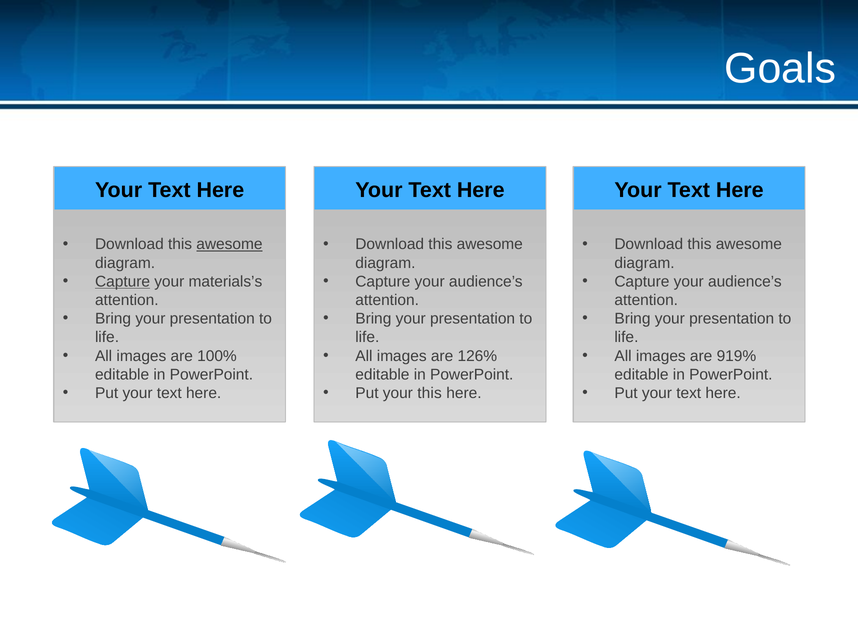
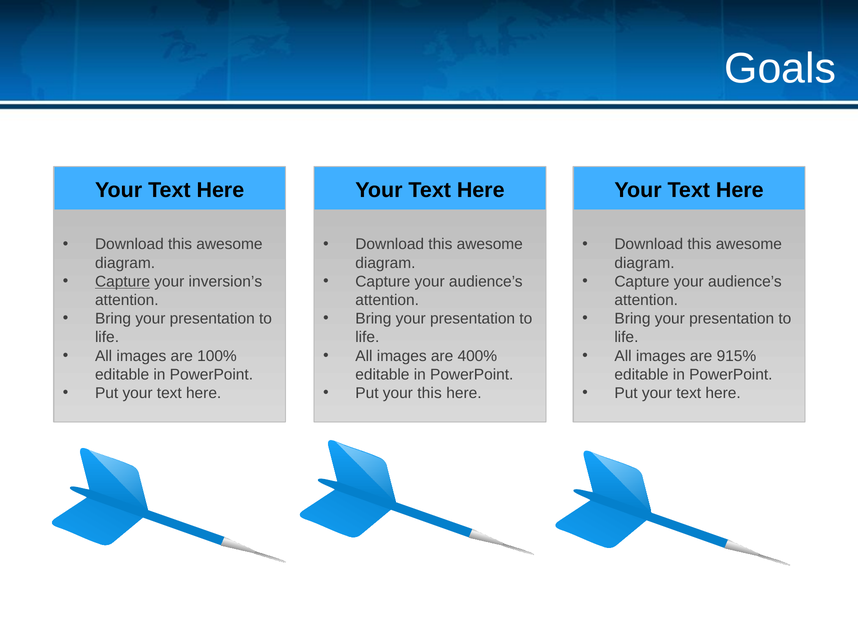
awesome underline: present -> none (229, 245)
materials’s: materials’s -> inversion’s (225, 282)
126%: 126% -> 400% (477, 356)
919%: 919% -> 915% (736, 356)
